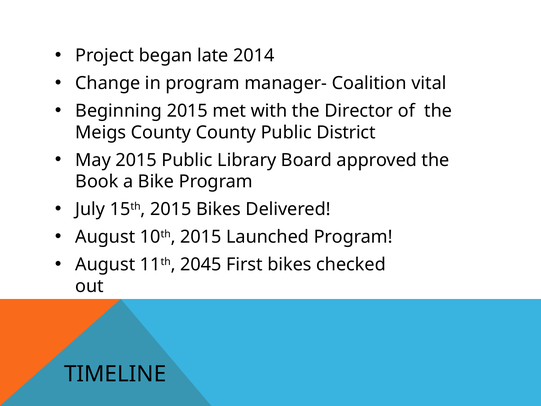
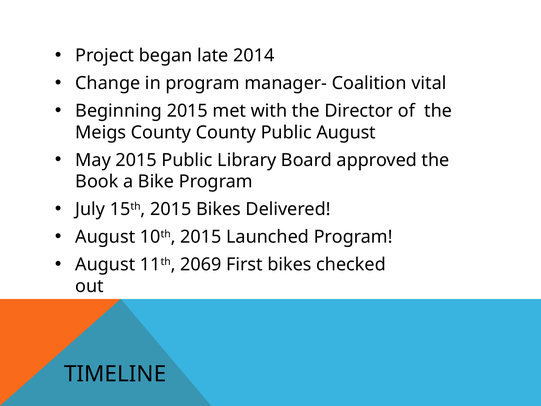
Public District: District -> August (346, 132)
2045: 2045 -> 2069 (201, 265)
